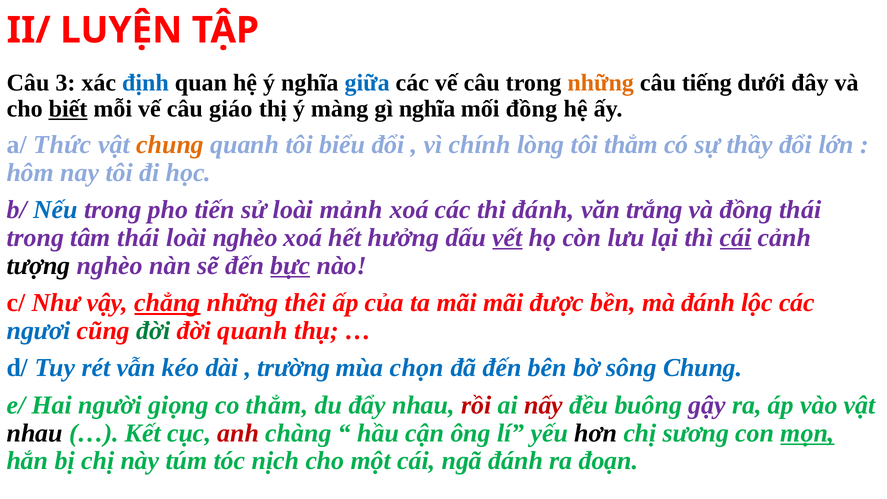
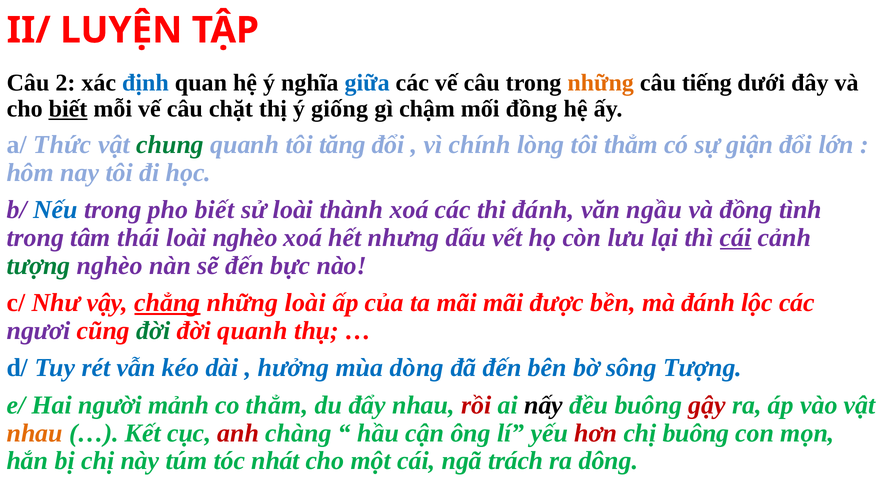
3: 3 -> 2 (65, 83)
giáo: giáo -> chặt (231, 109)
màng: màng -> giống (340, 109)
gì nghĩa: nghĩa -> chậm (427, 109)
chung colour: orange -> green (170, 145)
biểu: biểu -> tăng (342, 145)
thầy: thầy -> giận (750, 145)
pho tiến: tiến -> biết (214, 210)
mảnh: mảnh -> thành (351, 210)
trắng: trắng -> ngầu (654, 210)
đồng thái: thái -> tình (800, 210)
hưởng: hưởng -> nhưng (404, 238)
vết underline: present -> none (507, 238)
tượng colour: black -> green (39, 266)
bực underline: present -> none (290, 266)
những thêi: thêi -> loài (305, 303)
ngươi colour: blue -> purple (39, 331)
trường: trường -> hưởng (294, 368)
chọn: chọn -> dòng (417, 368)
sông Chung: Chung -> Tượng (703, 368)
giọng: giọng -> mảnh (179, 405)
nấy colour: red -> black (544, 405)
gậy colour: purple -> red (707, 405)
nhau colour: black -> orange (35, 433)
hơn colour: black -> red (596, 433)
chị sương: sương -> buông (696, 433)
mọn underline: present -> none (807, 433)
nịch: nịch -> nhát (276, 461)
ngã đánh: đánh -> trách (516, 461)
đoạn: đoạn -> dông (608, 461)
